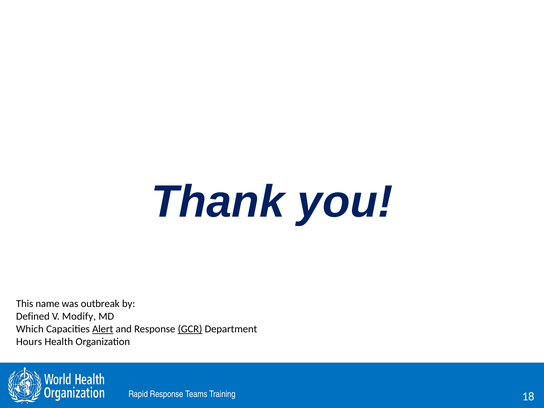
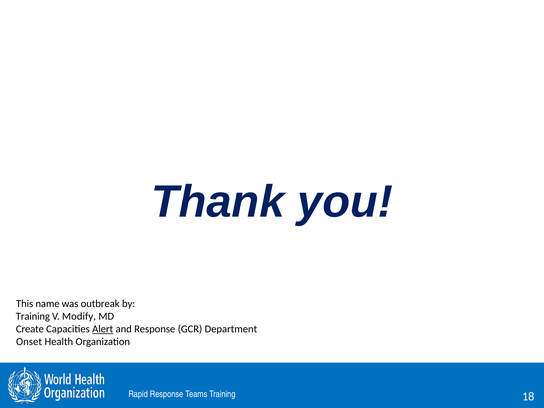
Defined: Defined -> Training (33, 316)
Which: Which -> Create (30, 329)
GCR underline: present -> none (190, 329)
Hours: Hours -> Onset (29, 342)
